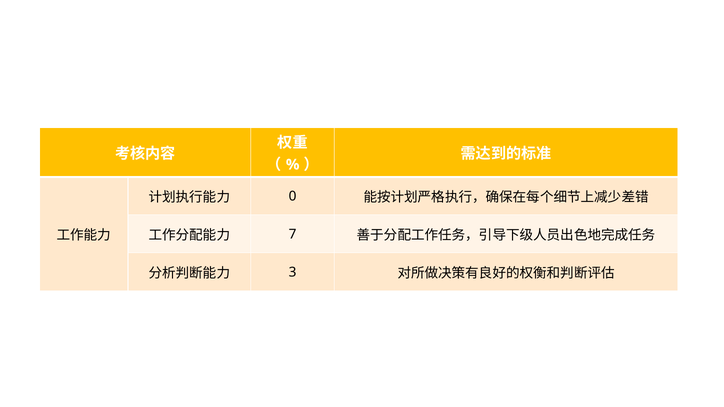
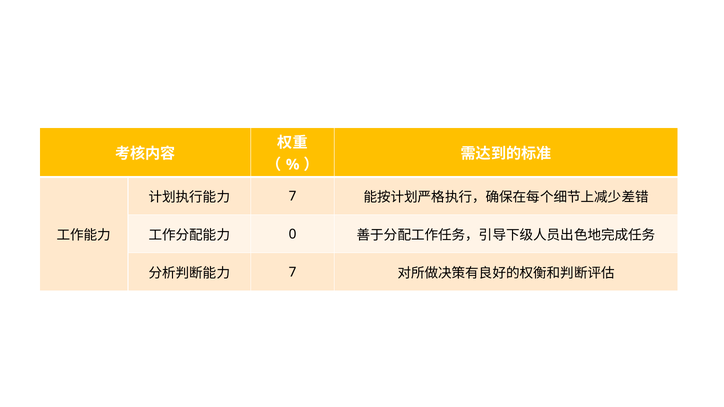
0: 0 -> 7 (293, 197)
7: 7 -> 0 (293, 235)
3: 3 -> 7 (293, 273)
